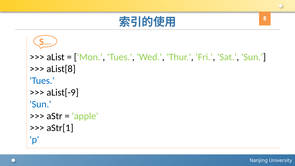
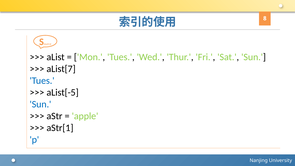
aList[8: aList[8 -> aList[7 (61, 69)
aList[-9: aList[-9 -> aList[-5 (63, 92)
